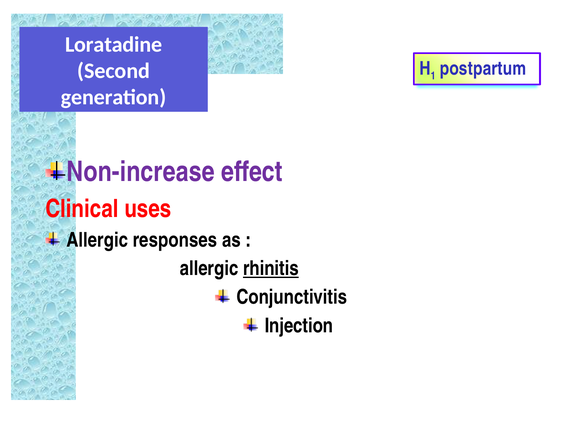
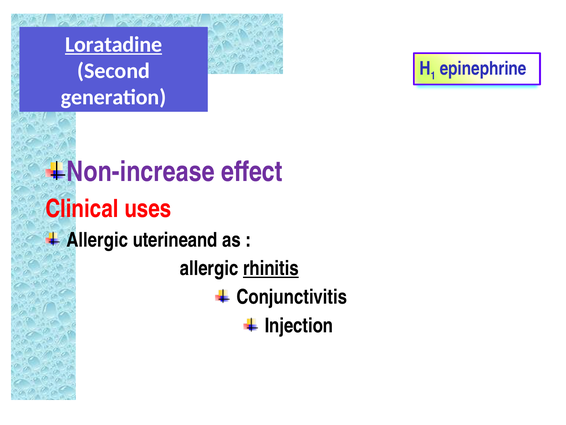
Loratadine underline: none -> present (114, 44)
postpartum: postpartum -> epinephrine (483, 68)
responses: responses -> uterineand (175, 240)
